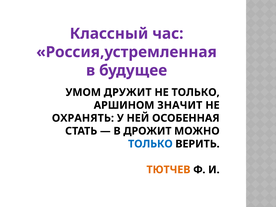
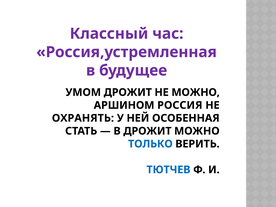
УМОМ ДРУЖИТ: ДРУЖИТ -> ДРОЖИТ (128, 92)
НЕ ТОЛЬКО: ТОЛЬКО -> МОЖНО (196, 92)
ЗНАЧИТ: ЗНАЧИТ -> РОССИЯ (180, 105)
ТЮТЧЕВ colour: orange -> blue (168, 170)
